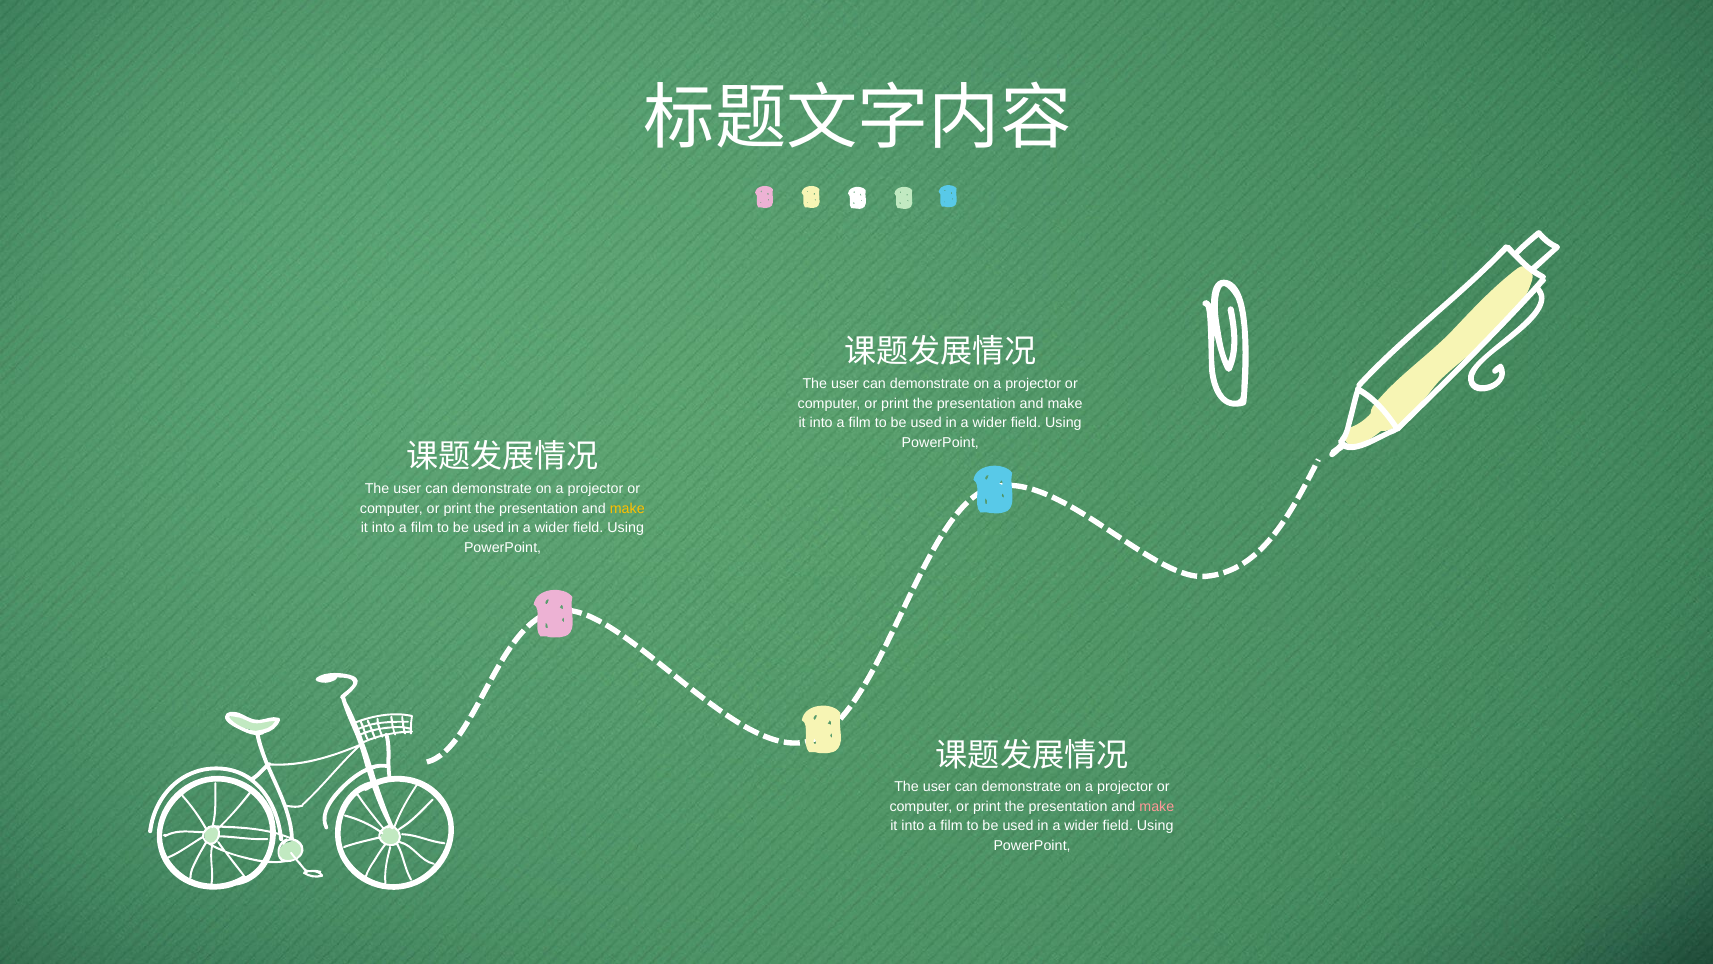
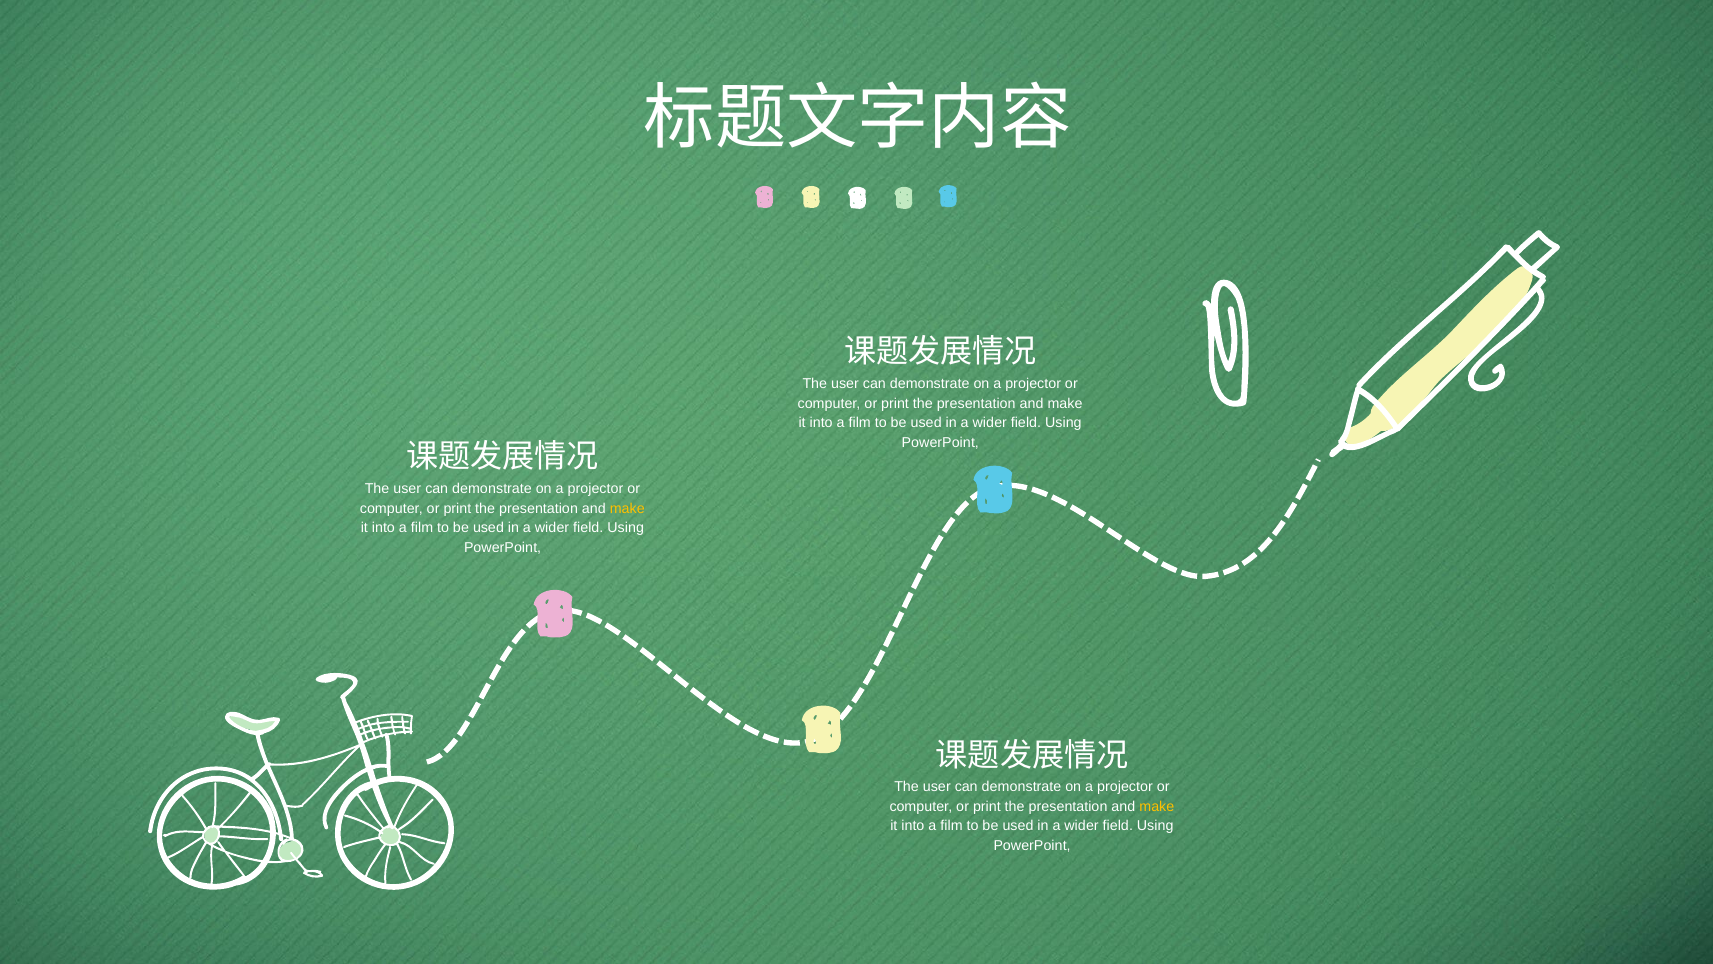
make colour: pink -> yellow (1157, 806)
